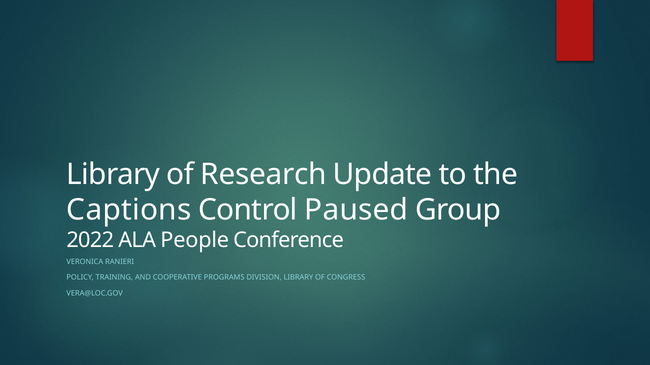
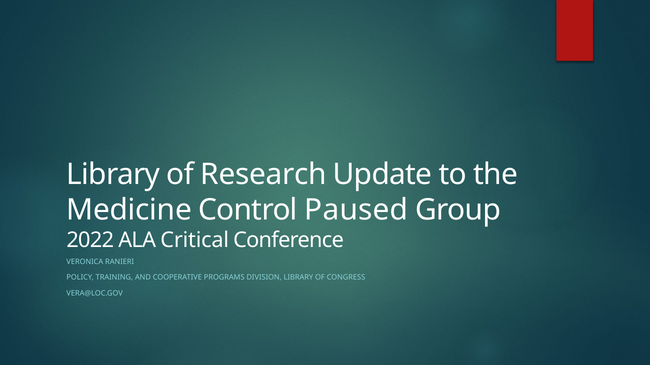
Captions: Captions -> Medicine (129, 210)
People: People -> Critical (195, 241)
